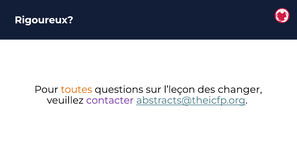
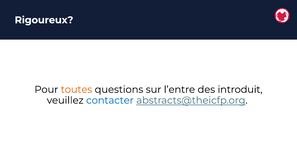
l’leçon: l’leçon -> l’entre (179, 90)
changer: changer -> introduit (240, 90)
contacter colour: purple -> blue (110, 100)
